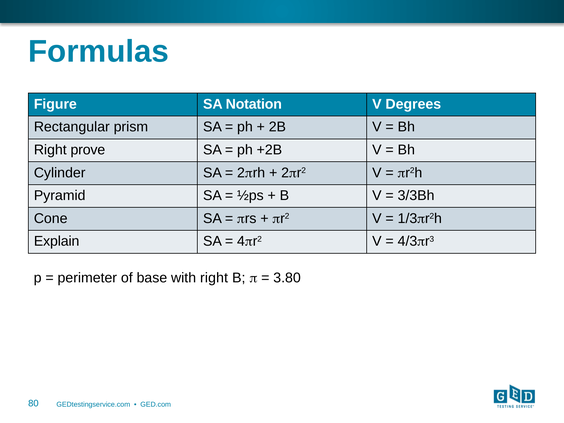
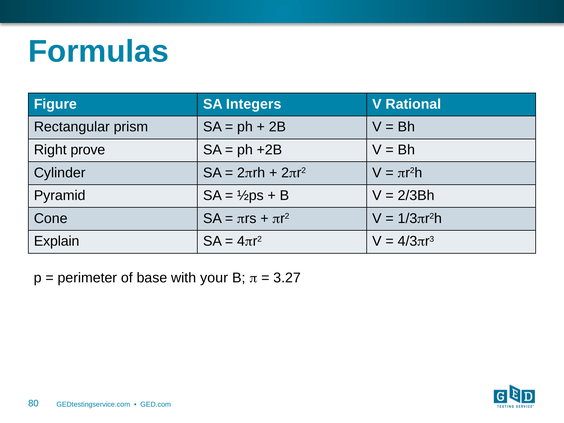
Notation: Notation -> Integers (254, 104)
Degrees: Degrees -> Rational (413, 104)
3/3Bh: 3/3Bh -> 2/3Bh (416, 196)
with right: right -> your (214, 278)
3.80: 3.80 -> 3.27 (287, 278)
